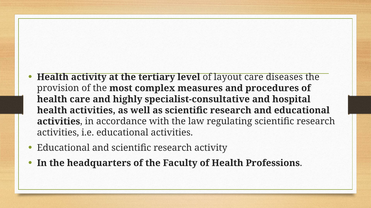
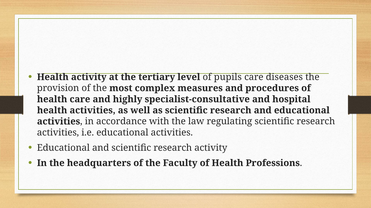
layout: layout -> pupils (228, 77)
